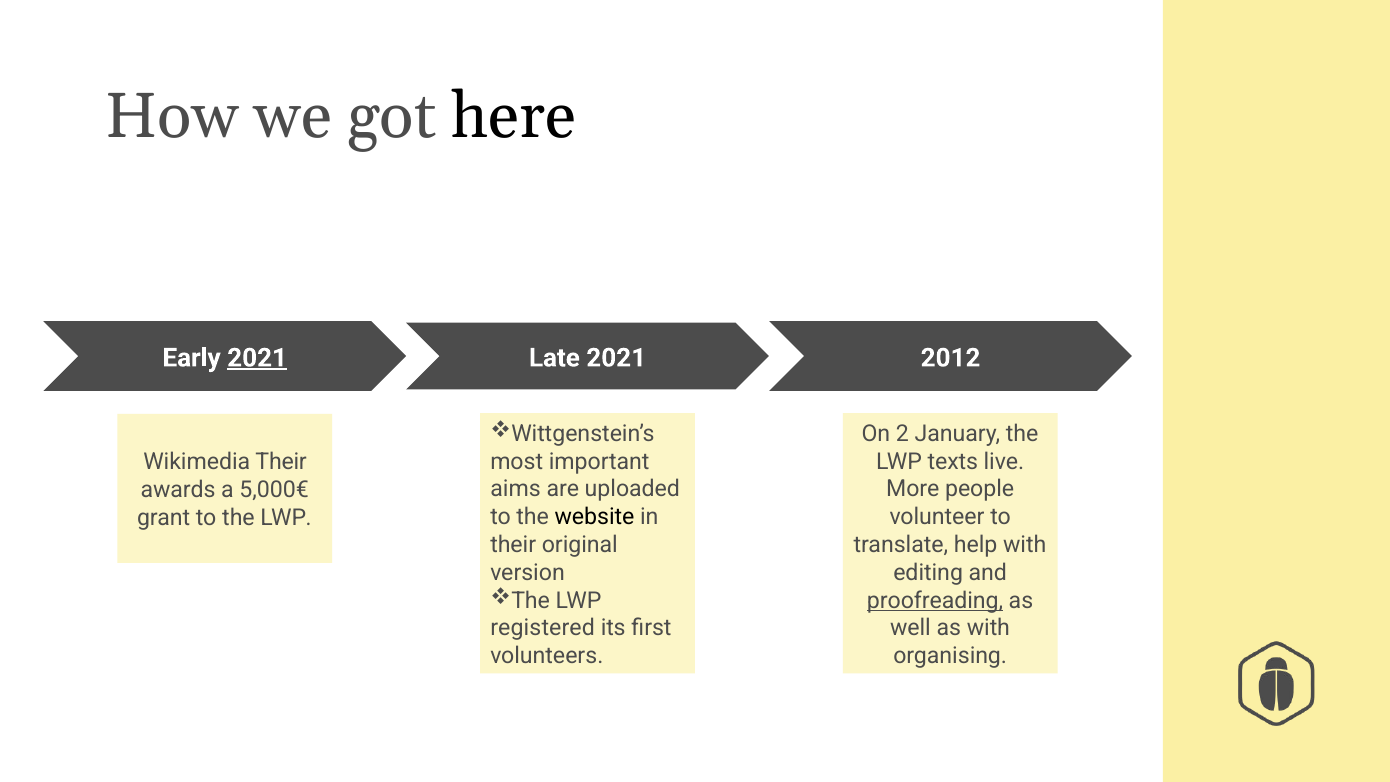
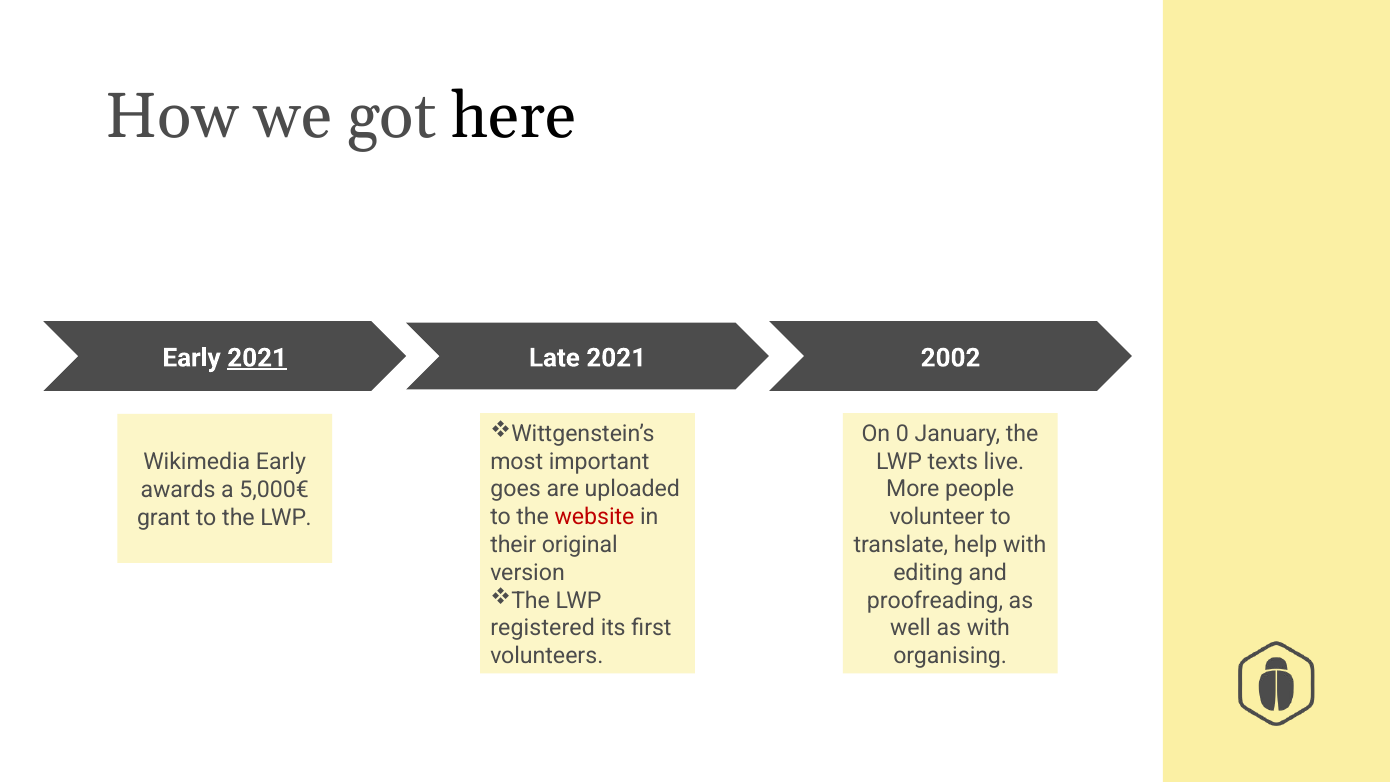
2012: 2012 -> 2002 (951, 358)
2: 2 -> 0 (902, 434)
Wikimedia Their: Their -> Early (281, 462)
aims: aims -> goes (516, 489)
website colour: black -> red (595, 517)
proofreading underline: present -> none (935, 600)
